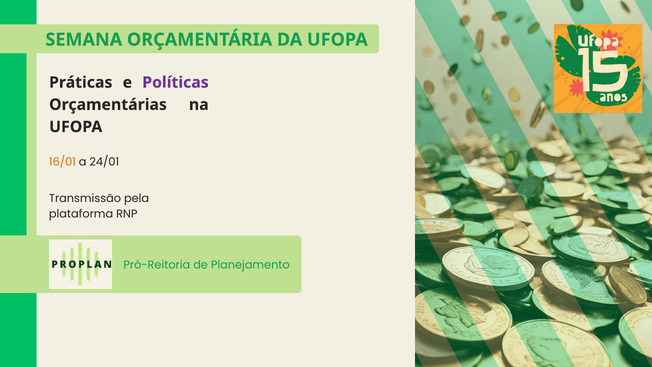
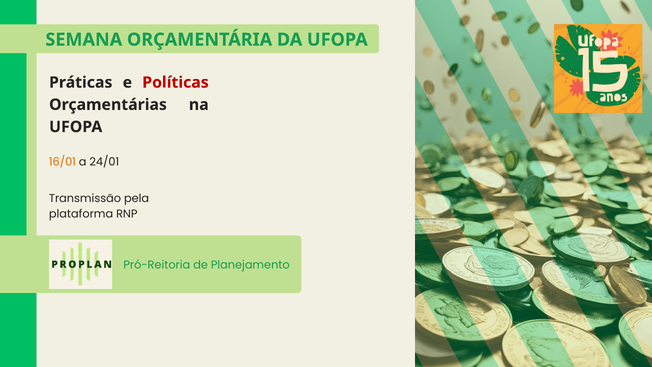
Políticas colour: purple -> red (176, 82)
